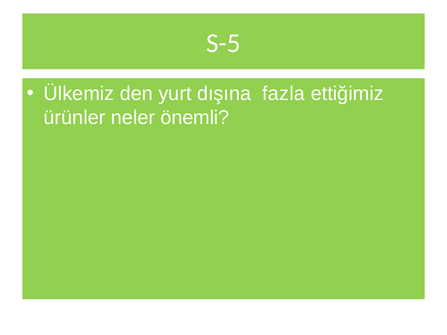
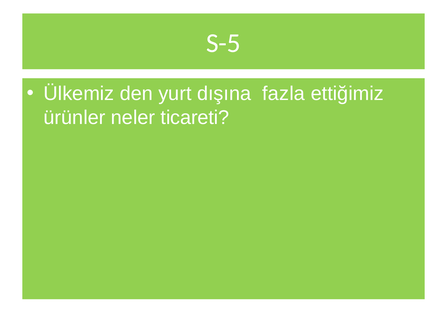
önemli: önemli -> ticareti (195, 118)
